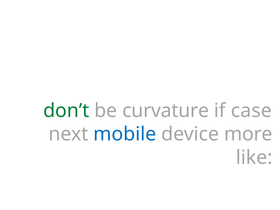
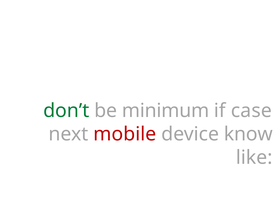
curvature: curvature -> minimum (166, 111)
mobile colour: blue -> red (125, 134)
more: more -> know (248, 134)
